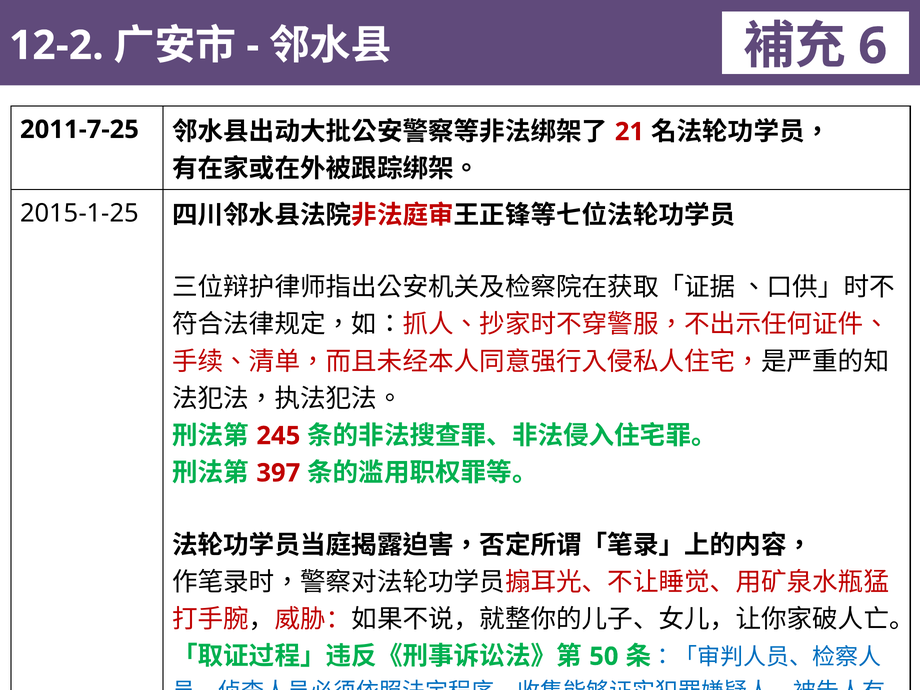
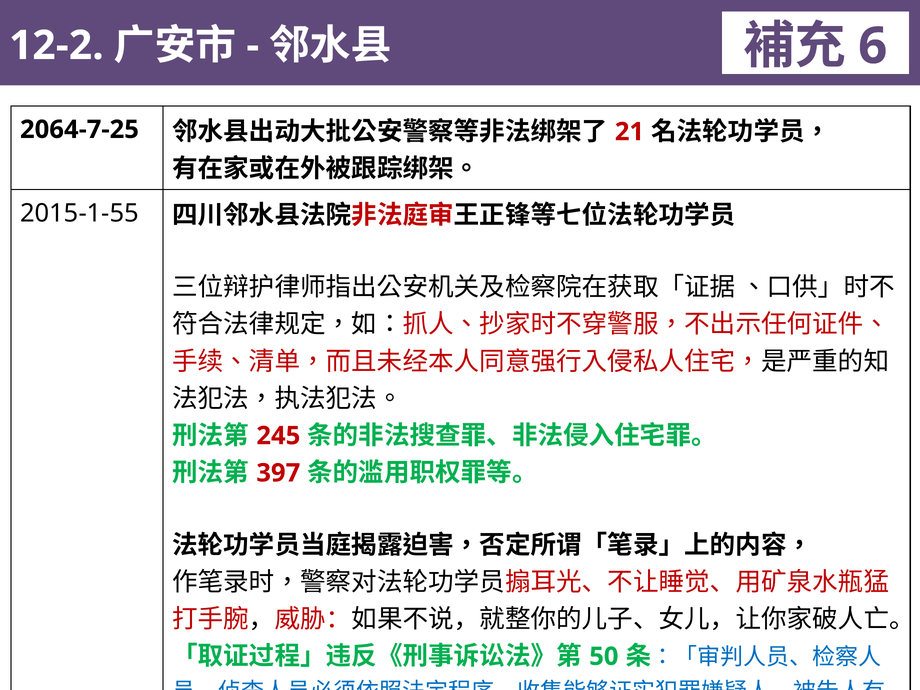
2011-7-25: 2011-7-25 -> 2064-7-25 (79, 130)
2015-1-25: 2015-1-25 -> 2015-1-55 (79, 213)
